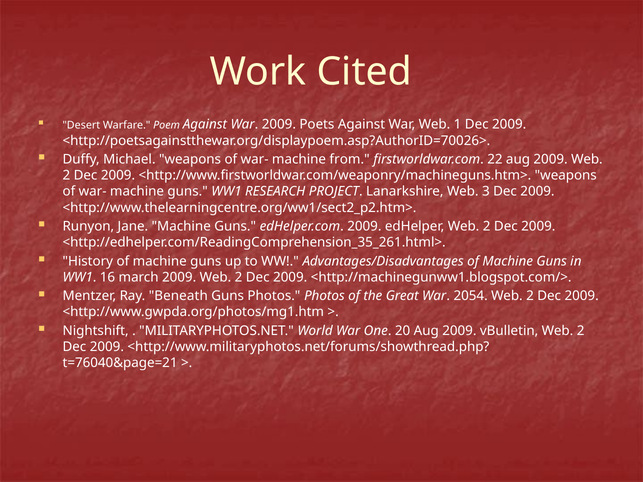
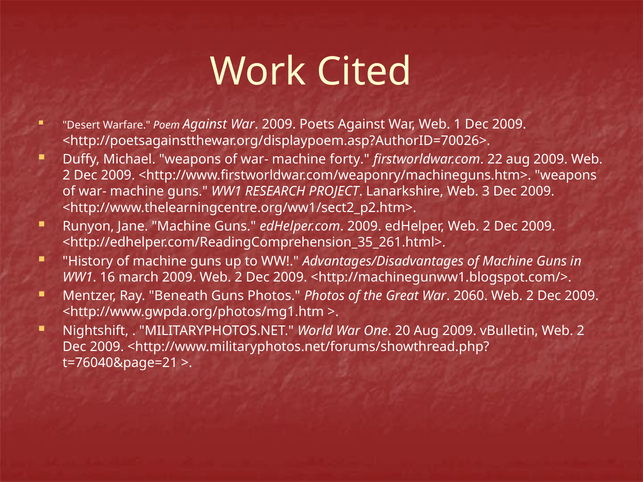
from: from -> forty (350, 159)
2054: 2054 -> 2060 (471, 296)
